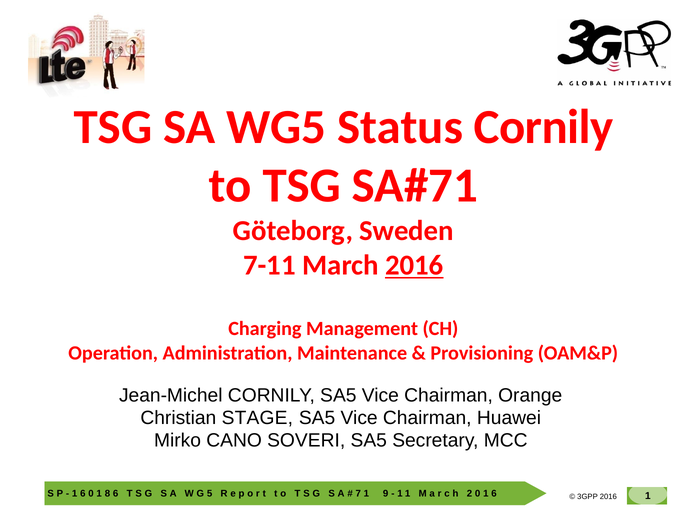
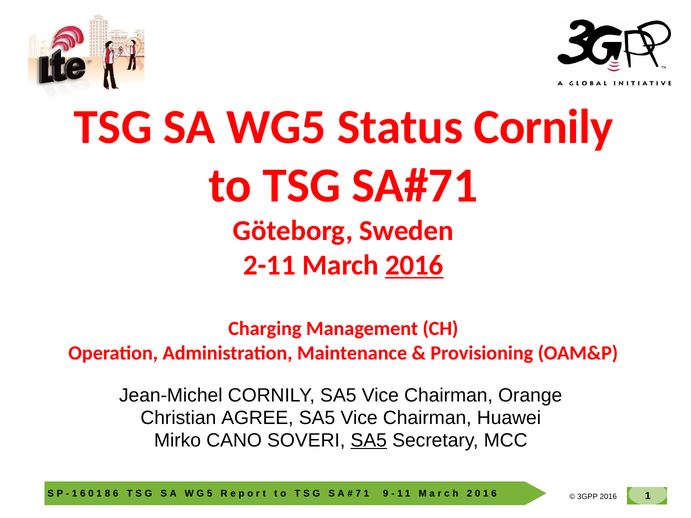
7-11: 7-11 -> 2-11 (269, 266)
STAGE: STAGE -> AGREE (257, 418)
SA5 underline: none -> present (369, 440)
